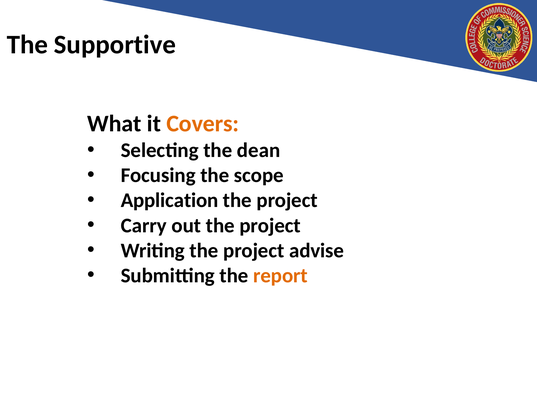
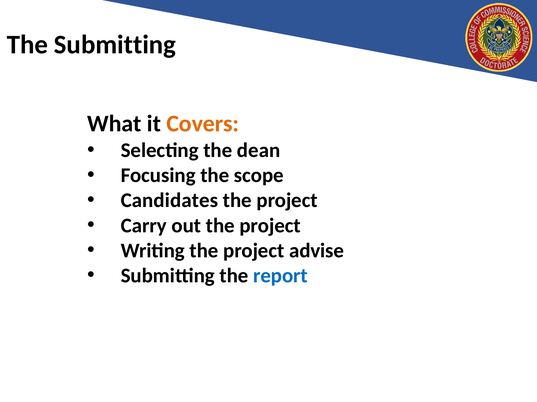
The Supportive: Supportive -> Submitting (115, 45)
Application: Application -> Candidates (169, 201)
report colour: orange -> blue (280, 276)
